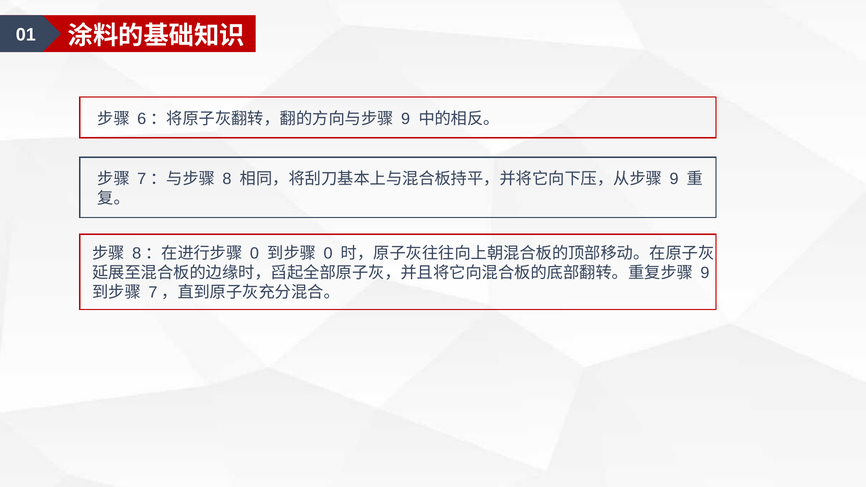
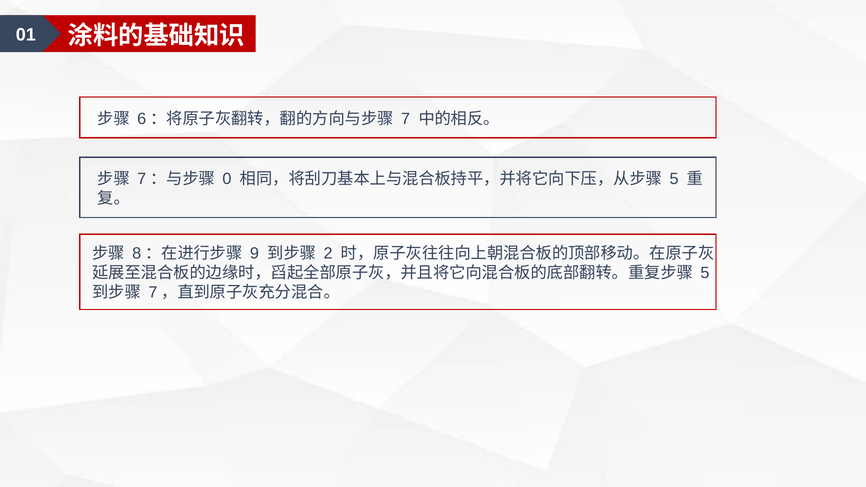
9: 9 -> 7 (406, 119)
8: 8 -> 0 (227, 179)
9: 9 -> 5 (674, 179)
0: 0 -> 9 (254, 254)
0: 0 -> 2 (328, 254)
9: 9 -> 5 (705, 273)
